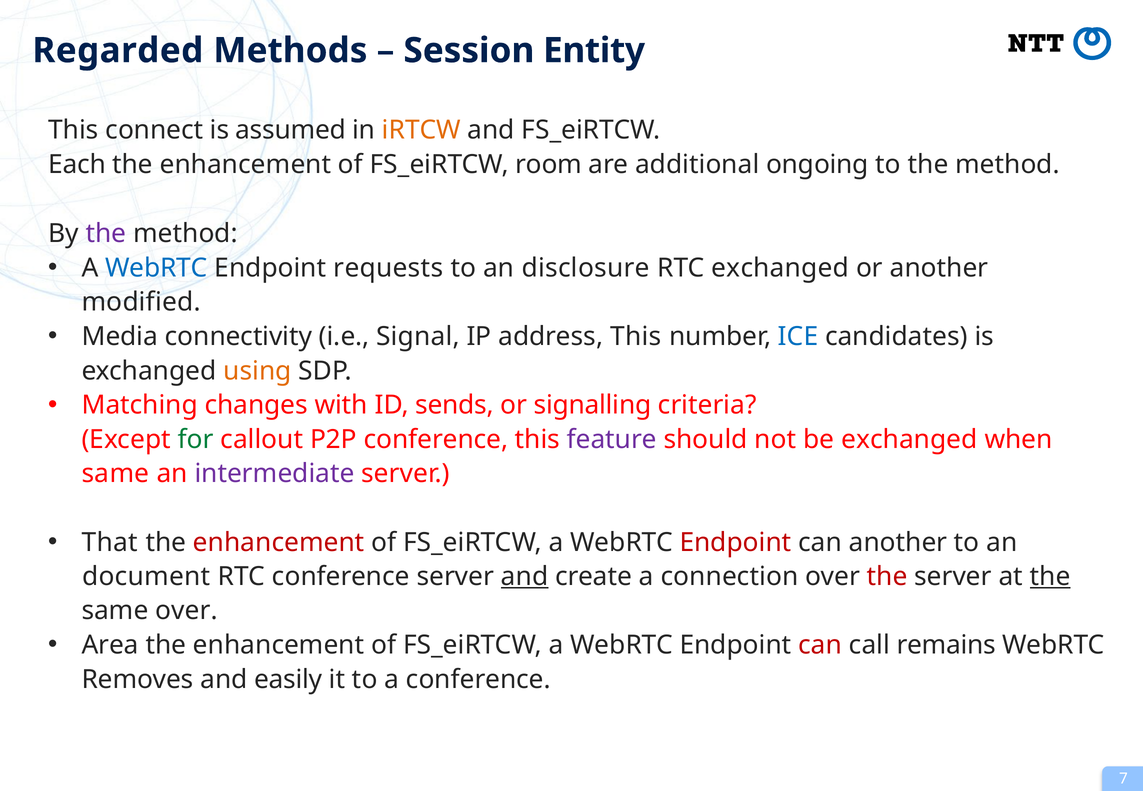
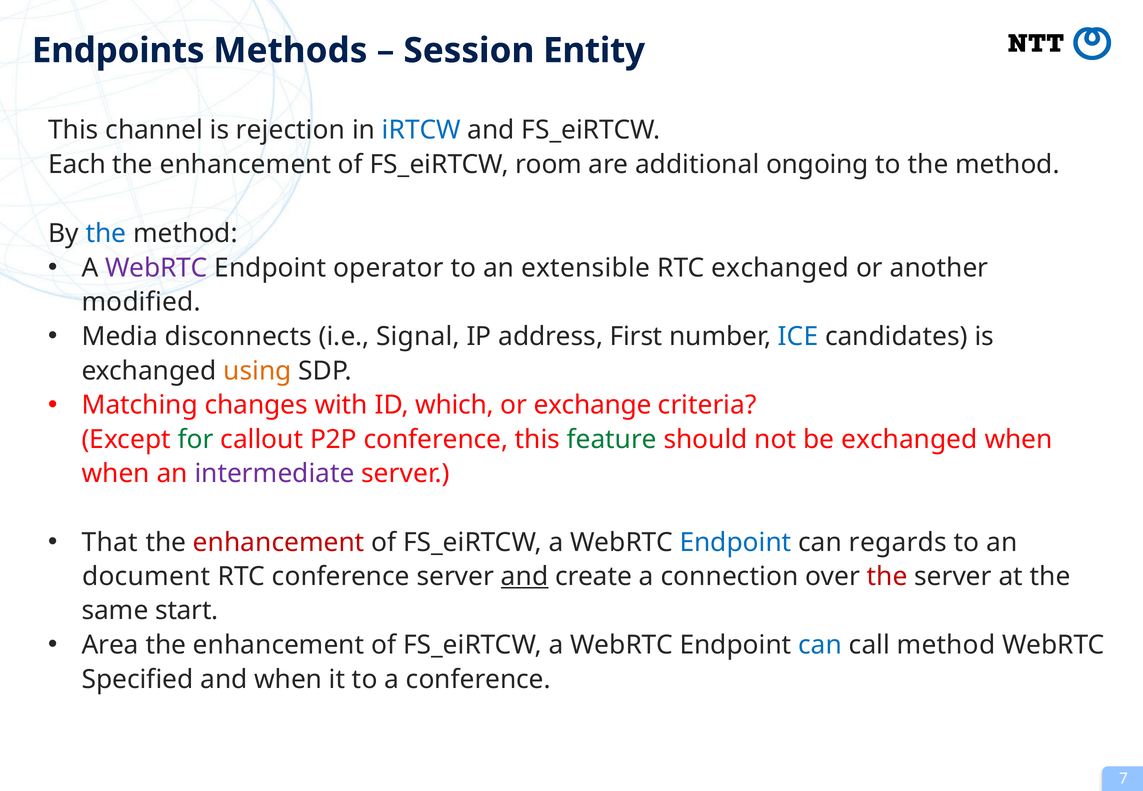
Regarded: Regarded -> Endpoints (118, 51)
connect: connect -> channel (154, 130)
assumed: assumed -> rejection (291, 130)
iRTCW colour: orange -> blue (421, 130)
the colour: purple -> blue (106, 234)
WebRTC colour: blue -> purple (156, 268)
requests: requests -> operator (388, 268)
disclosure: disclosure -> extensible (586, 268)
connectivity: connectivity -> disconnects (238, 337)
address This: This -> First (636, 337)
sends: sends -> which (455, 405)
signalling: signalling -> exchange (593, 405)
feature colour: purple -> green (612, 440)
same: same -> when (116, 474)
Endpoint colour: red -> blue (736, 543)
can another: another -> regards (898, 543)
the underline: present -> none (1050, 577)
same over: over -> start (187, 611)
can colour: red -> blue (820, 645)
call remains: remains -> method (946, 645)
Removes: Removes -> Specified (137, 680)
and easily: easily -> when (288, 680)
